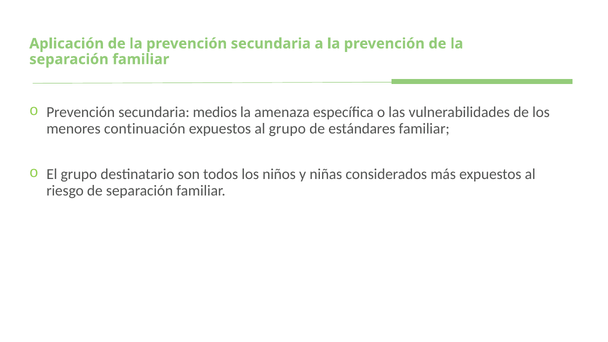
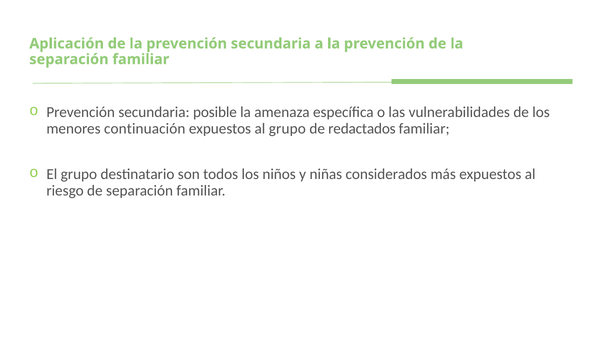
medios: medios -> posible (215, 112)
estándares: estándares -> redactados (362, 129)
